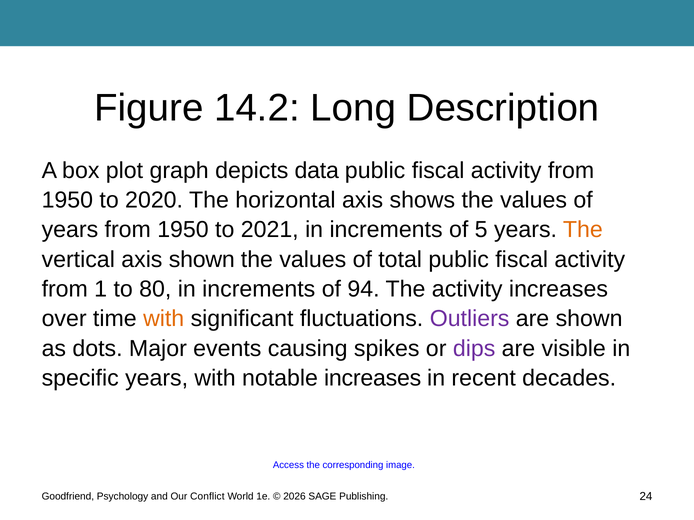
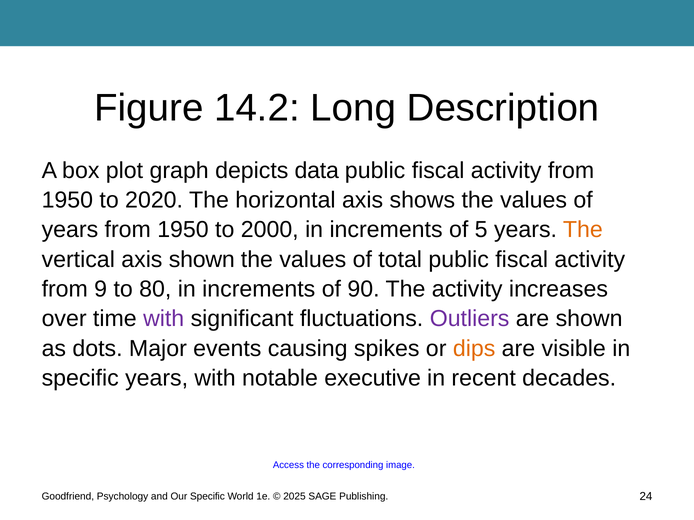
2021: 2021 -> 2000 (270, 230)
1: 1 -> 9 (101, 289)
94: 94 -> 90 (364, 289)
with colour: orange -> purple (164, 319)
dips colour: purple -> orange (474, 349)
notable increases: increases -> executive (373, 379)
Our Conflict: Conflict -> Specific (207, 497)
2026: 2026 -> 2025 (294, 497)
